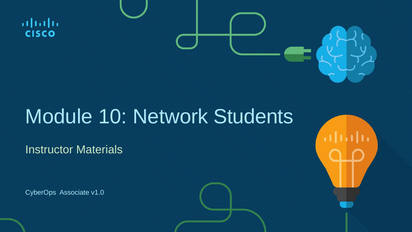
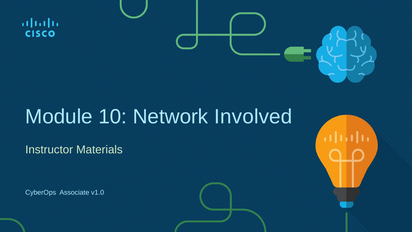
Students: Students -> Involved (253, 117)
